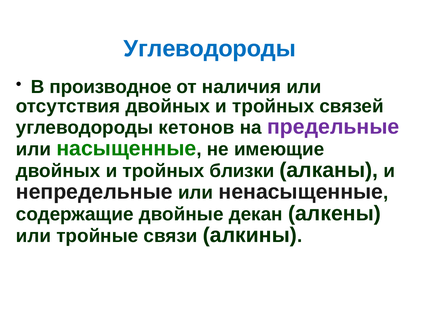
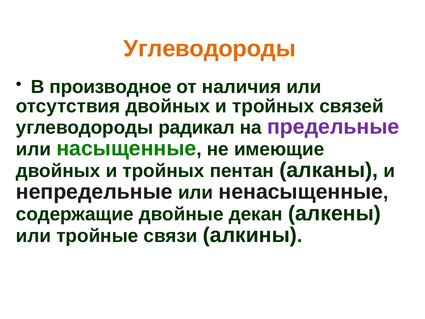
Углеводороды colour: blue -> orange (210, 49)
кетонов: кетонов -> радикал (197, 127)
близки: близки -> пентан (242, 171)
